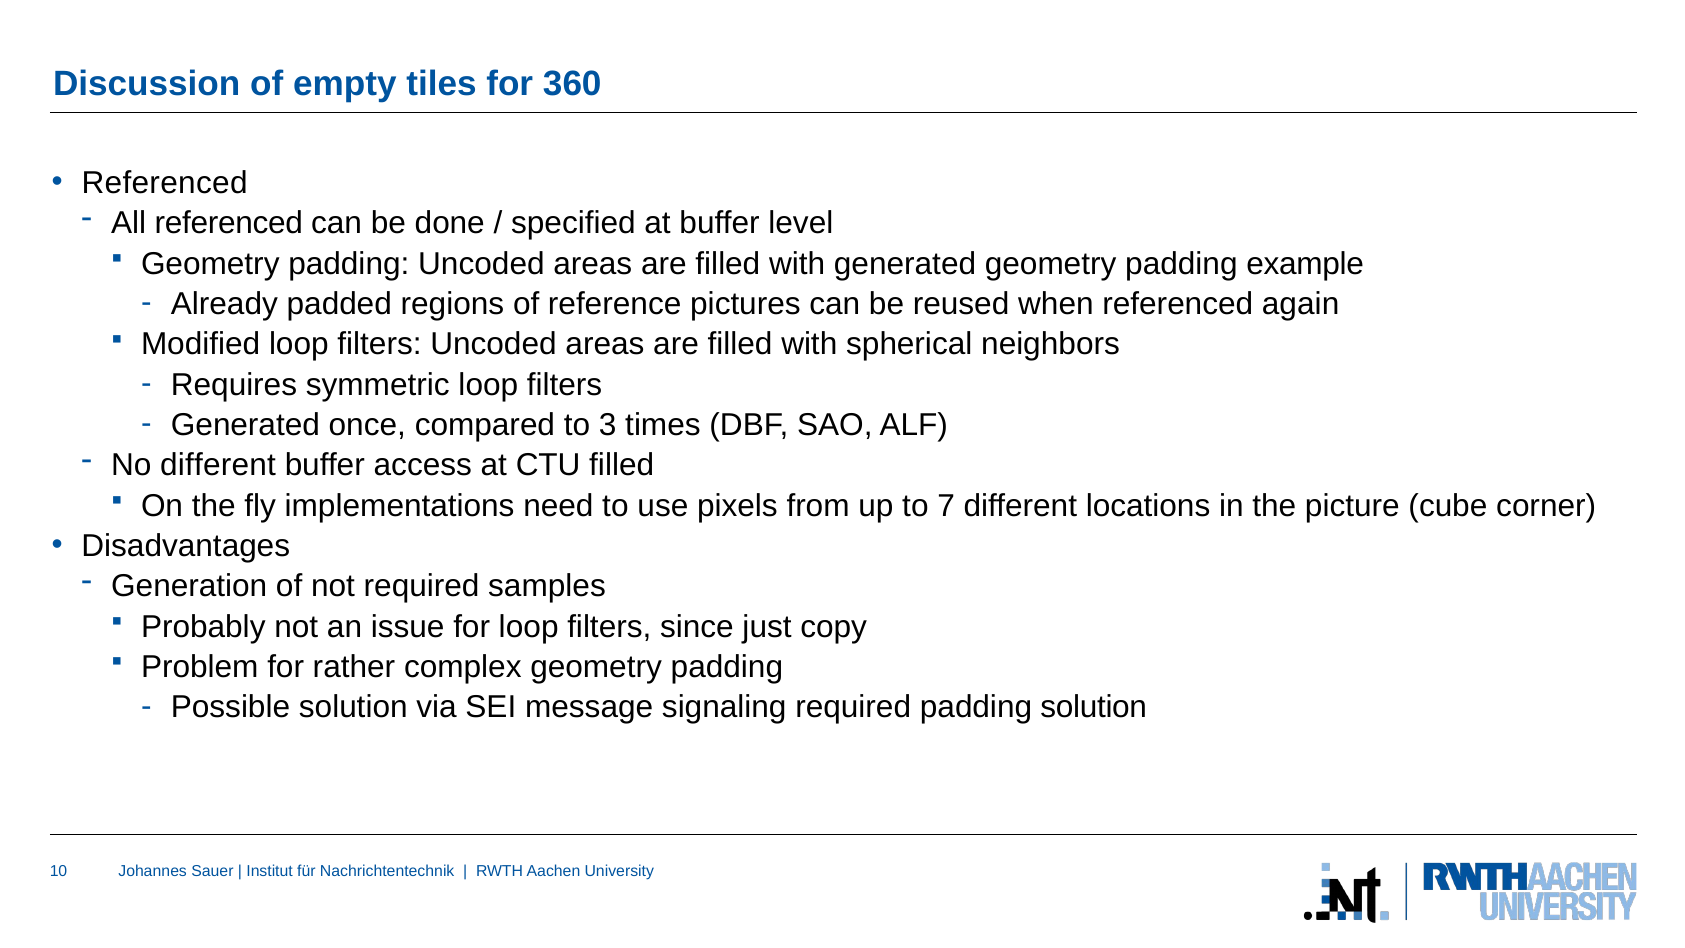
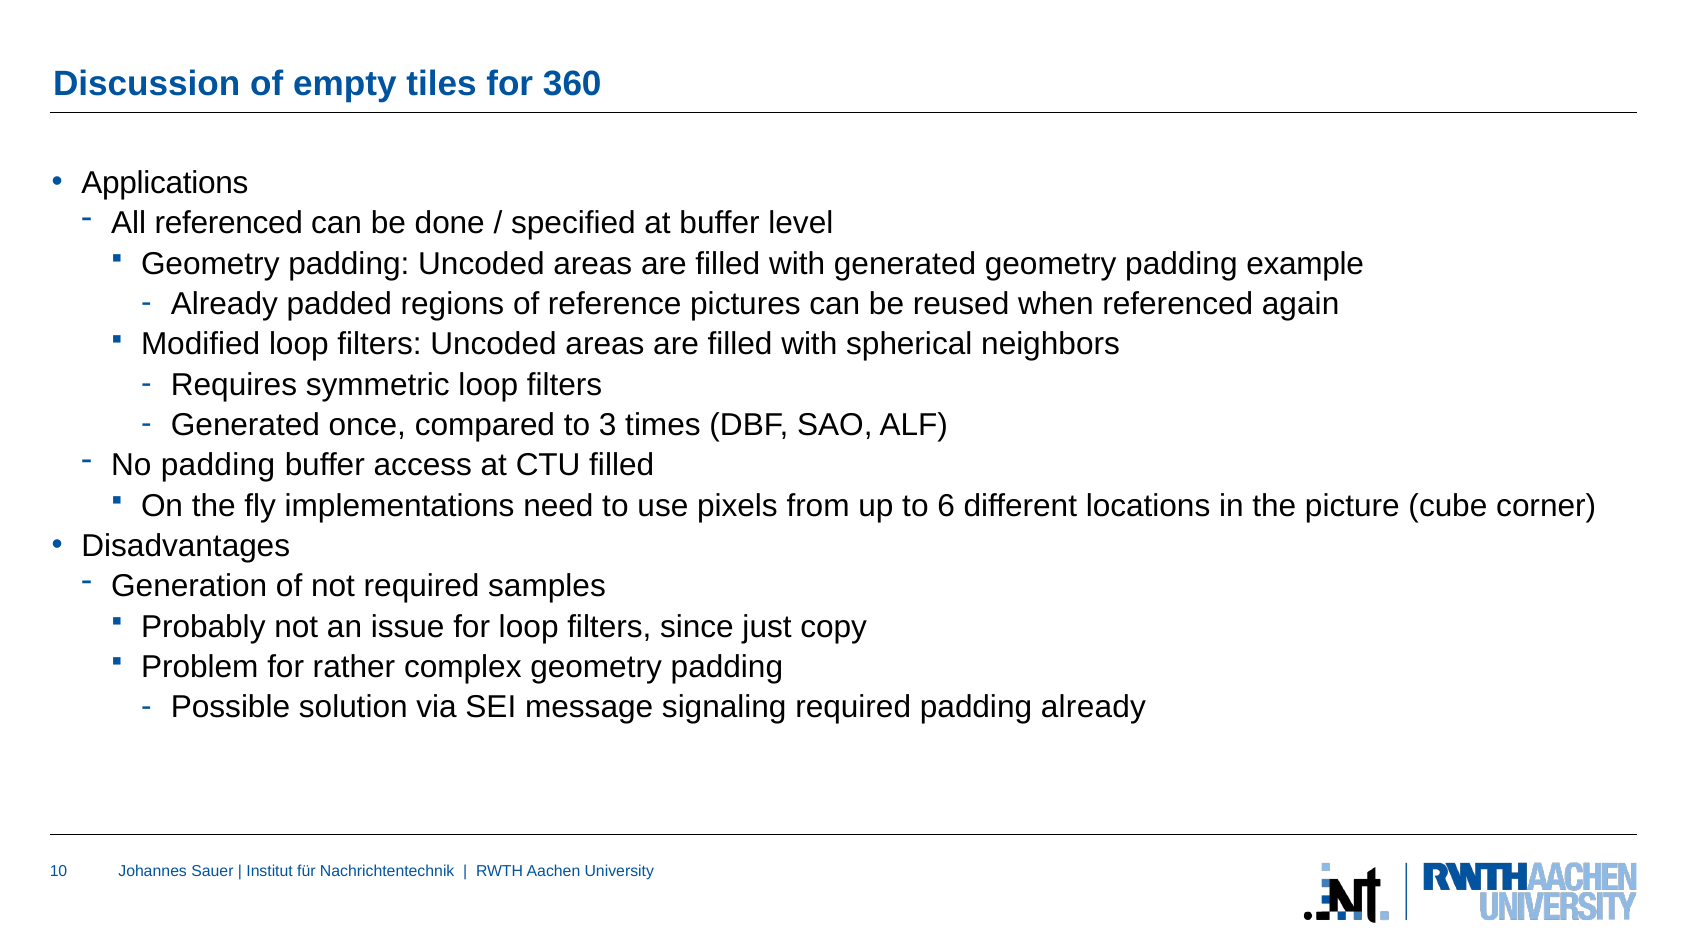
Referenced: Referenced -> Applications (165, 183)
No different: different -> padding (218, 465)
7: 7 -> 6 (946, 506)
padding solution: solution -> already (1093, 707)
